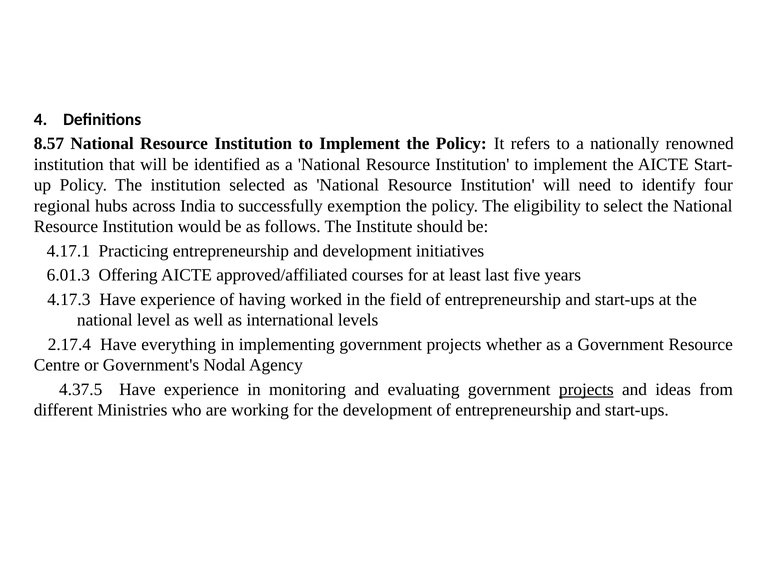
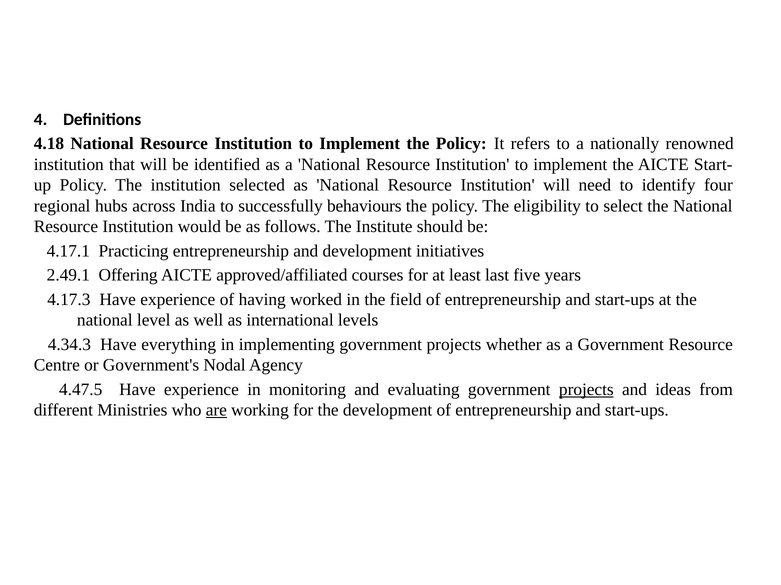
8.57: 8.57 -> 4.18 (49, 144)
exemption: exemption -> behaviours (364, 206)
6.01.3: 6.01.3 -> 2.49.1 (68, 276)
2.17.4: 2.17.4 -> 4.34.3 (69, 345)
4.37.5: 4.37.5 -> 4.47.5 (81, 390)
are underline: none -> present (216, 411)
